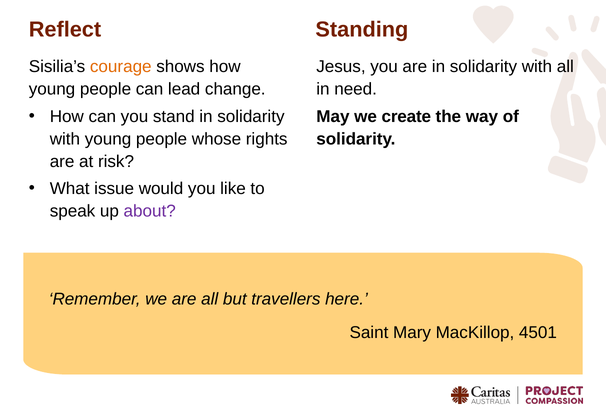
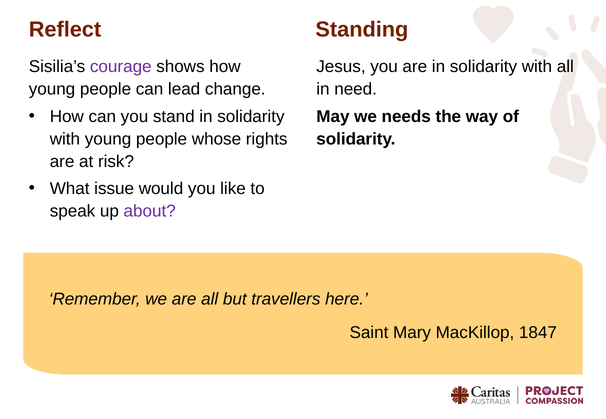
courage colour: orange -> purple (121, 67)
create: create -> needs (406, 117)
4501: 4501 -> 1847 (538, 333)
